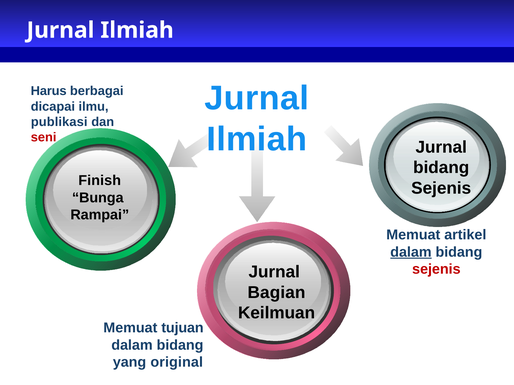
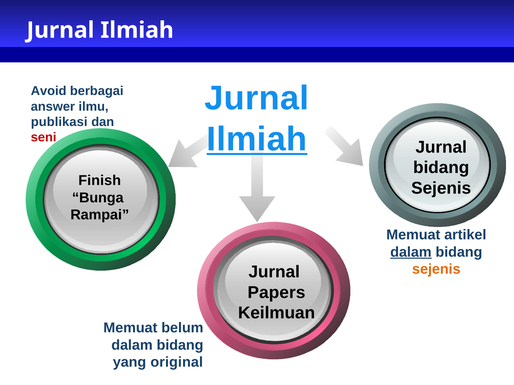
Harus: Harus -> Avoid (49, 91)
dicapai: dicapai -> answer (53, 107)
Ilmiah underline: none -> present (257, 139)
sejenis colour: red -> orange (436, 269)
Bagian: Bagian -> Papers (276, 293)
tujuan: tujuan -> belum (182, 328)
